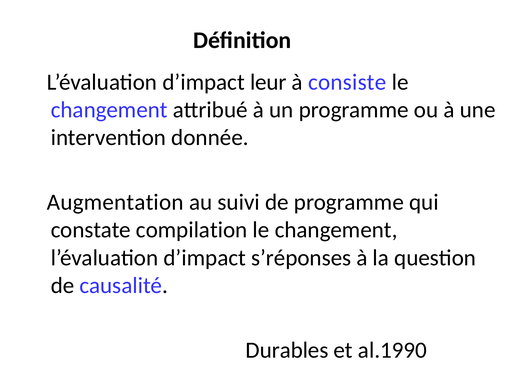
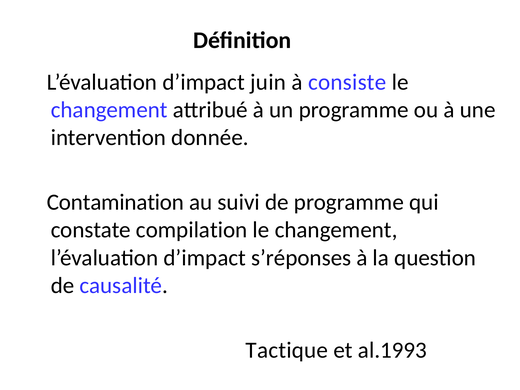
leur: leur -> juin (268, 82)
Augmentation: Augmentation -> Contamination (115, 202)
Durables: Durables -> Tactique (287, 350)
al.1990: al.1990 -> al.1993 (392, 350)
